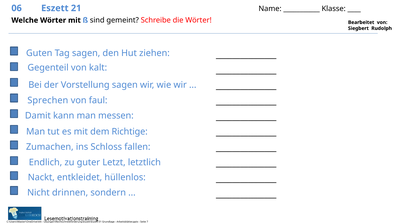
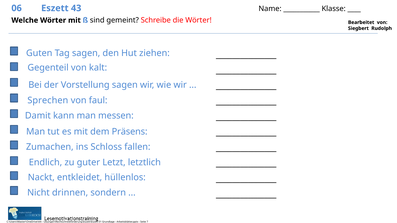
21: 21 -> 43 (76, 8)
Richtige: Richtige -> Präsens (130, 132)
